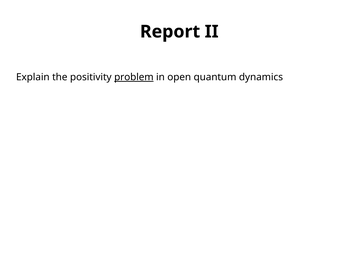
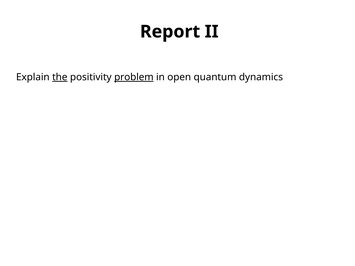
the underline: none -> present (60, 77)
